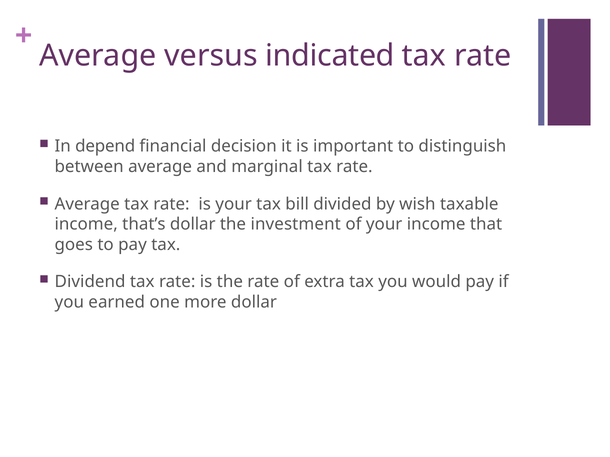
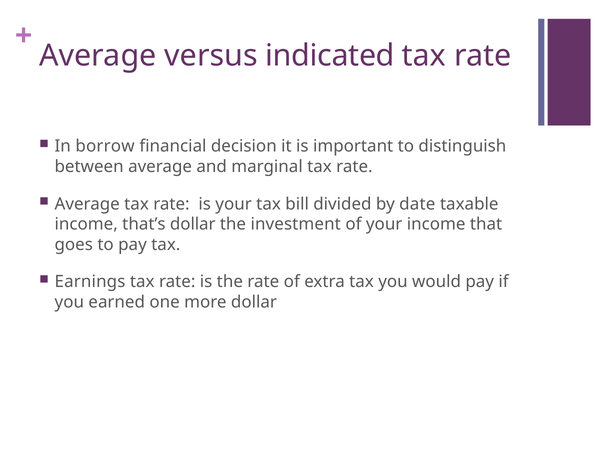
depend: depend -> borrow (105, 147)
wish: wish -> date (417, 204)
Dividend: Dividend -> Earnings (90, 282)
